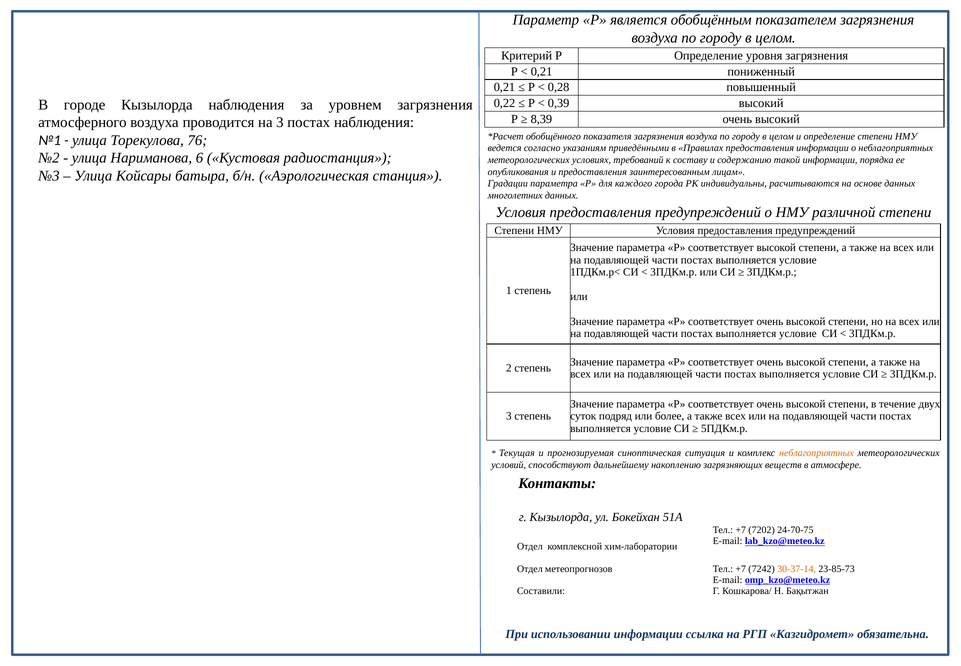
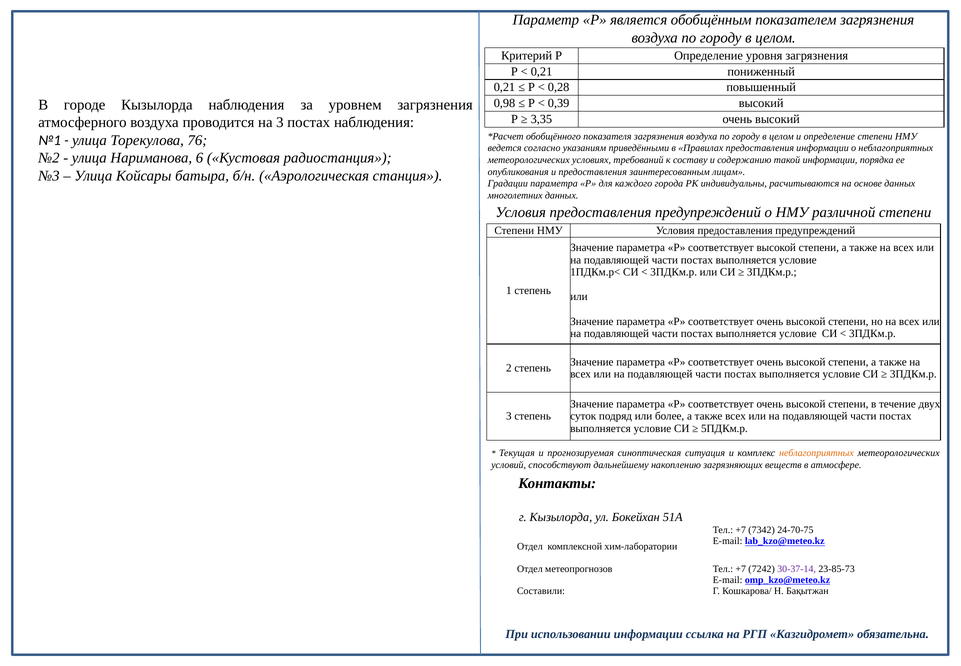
0,22: 0,22 -> 0,98 (504, 103)
8,39: 8,39 -> 3,35 (541, 119)
7202: 7202 -> 7342 (762, 530)
30-37-14 colour: orange -> purple (797, 569)
